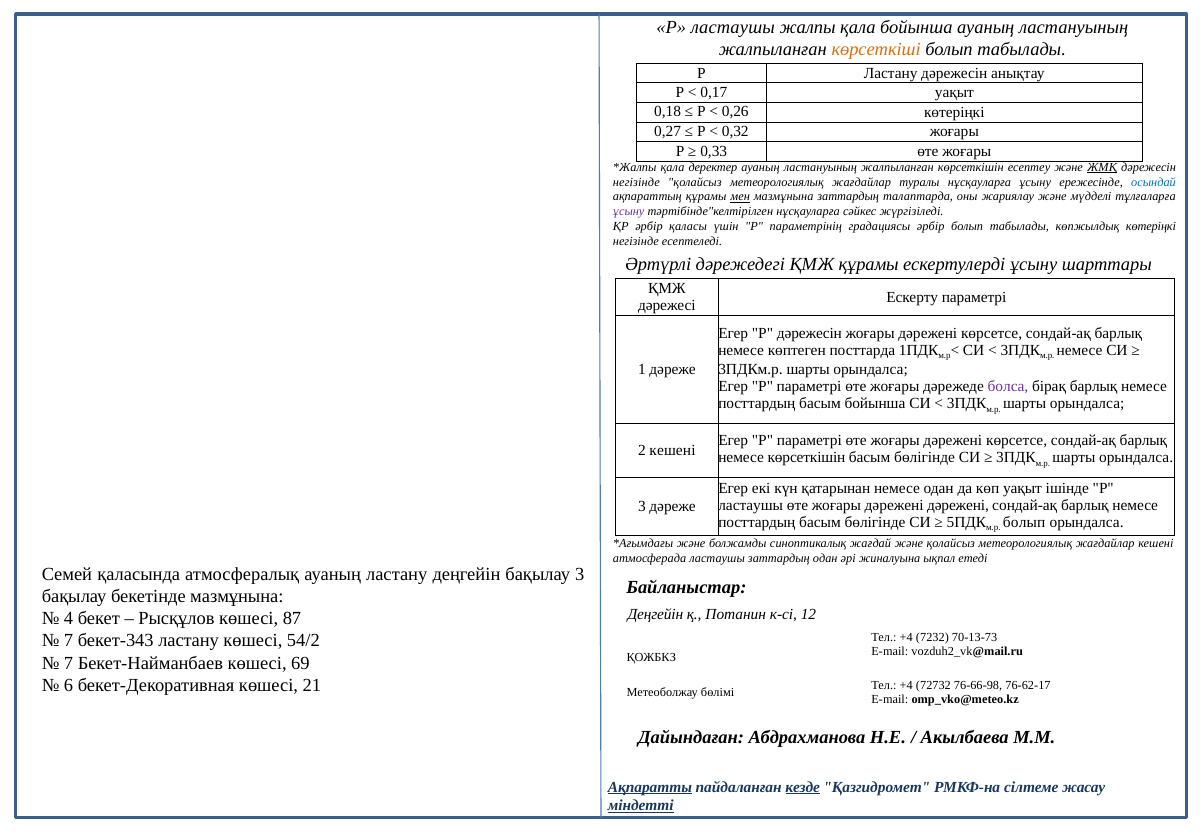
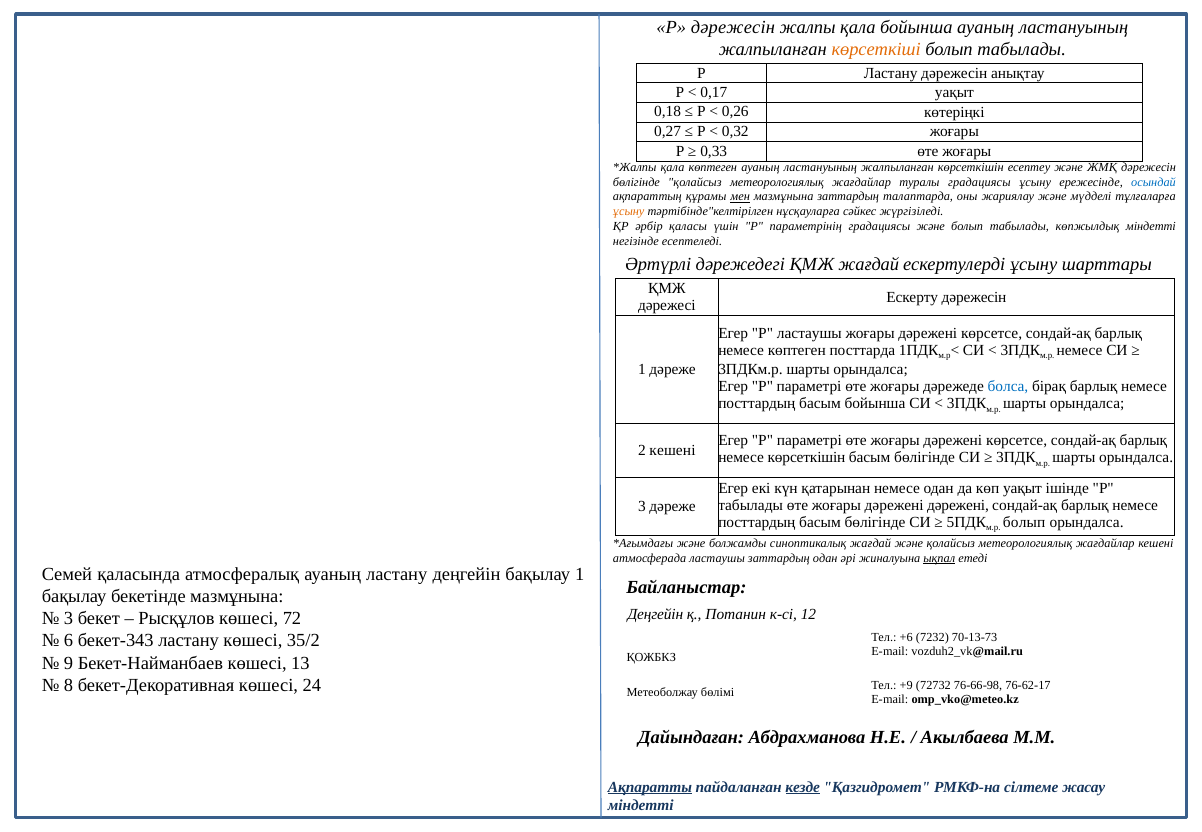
ластаушы: ластаушы -> дәрежесін (733, 27)
қала деректер: деректер -> көптеген (713, 167)
ЖМҚ underline: present -> none (1102, 167)
негізінде: негізінде -> бөлігінде (636, 182)
туралы нұсқауларға: нұсқауларға -> градациясы (979, 182)
ұсыну colour: purple -> orange (629, 212)
градациясы әрбір: әрбір -> және (931, 226)
көпжылдық көтеріңкі: көтеріңкі -> міндетті (1151, 226)
ҚМЖ құрамы: құрамы -> жағдай (869, 265)
Ескерту параметрі: параметрі -> дәрежесін (974, 297)
Р дәрежесін: дәрежесін -> ластаушы (809, 333)
болса colour: purple -> blue (1008, 387)
ластаушы: ластаушы -> табылады (751, 505)
ықпал underline: none -> present (939, 558)
бақылау 3: 3 -> 1 (580, 574)
4: 4 -> 3 (69, 619)
87: 87 -> 72 (292, 619)
+4: +4 -> +6 (906, 637)
7: 7 -> 6 (69, 641)
54/2: 54/2 -> 35/2 (303, 641)
7: 7 -> 9 (69, 663)
69: 69 -> 13 (300, 663)
6: 6 -> 8 (69, 685)
21: 21 -> 24 (312, 685)
+4: +4 -> +9 (906, 685)
міндетті underline: present -> none (641, 806)
